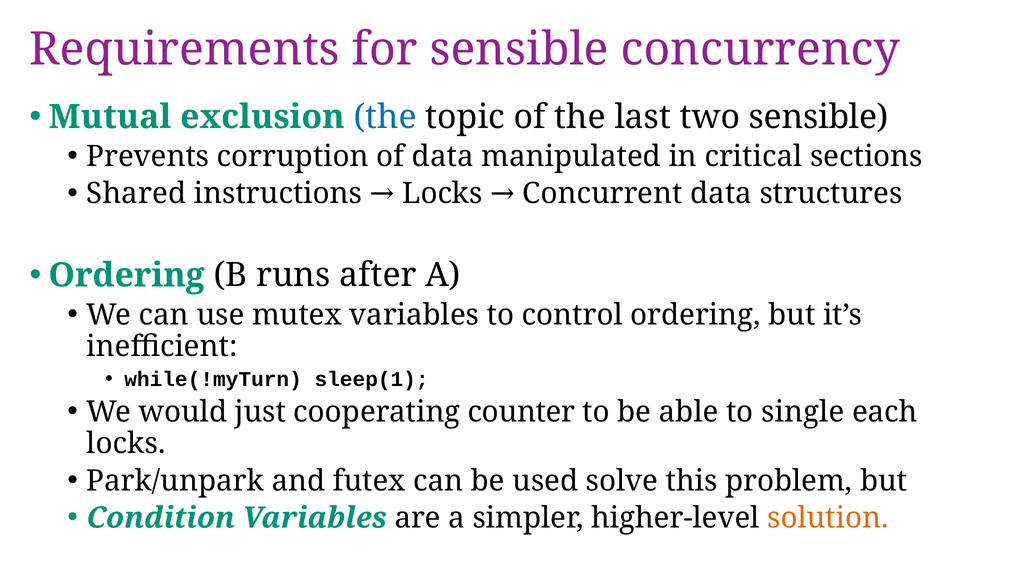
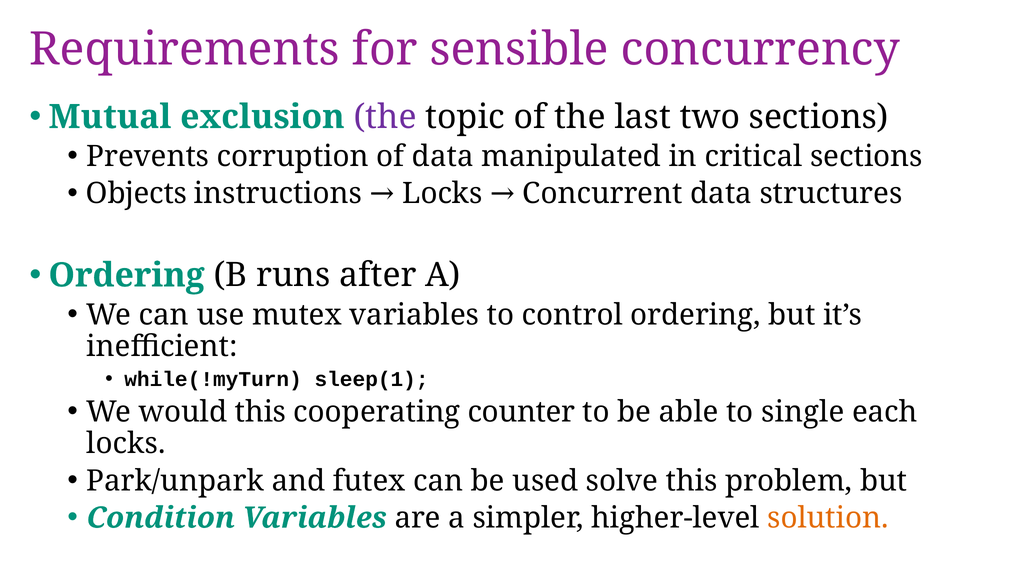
the colour: blue -> purple (385, 117)
two sensible: sensible -> sections (819, 117)
Shared: Shared -> Objects (137, 194)
would just: just -> this (260, 412)
